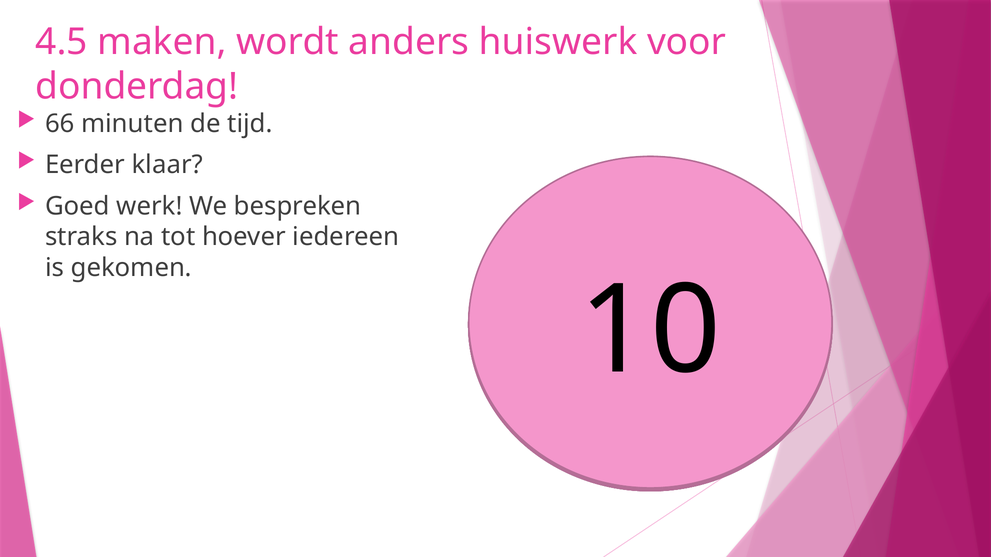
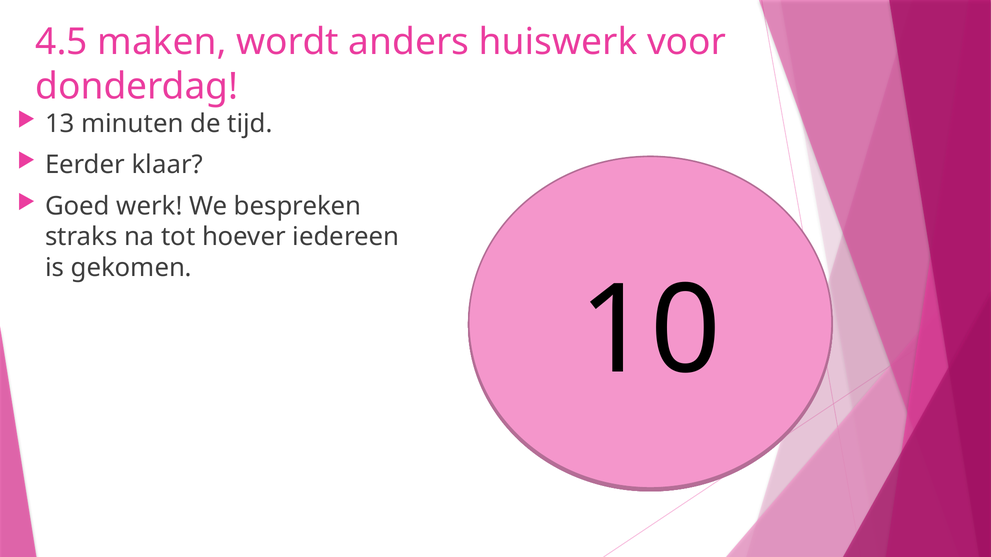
66: 66 -> 13 (60, 124)
